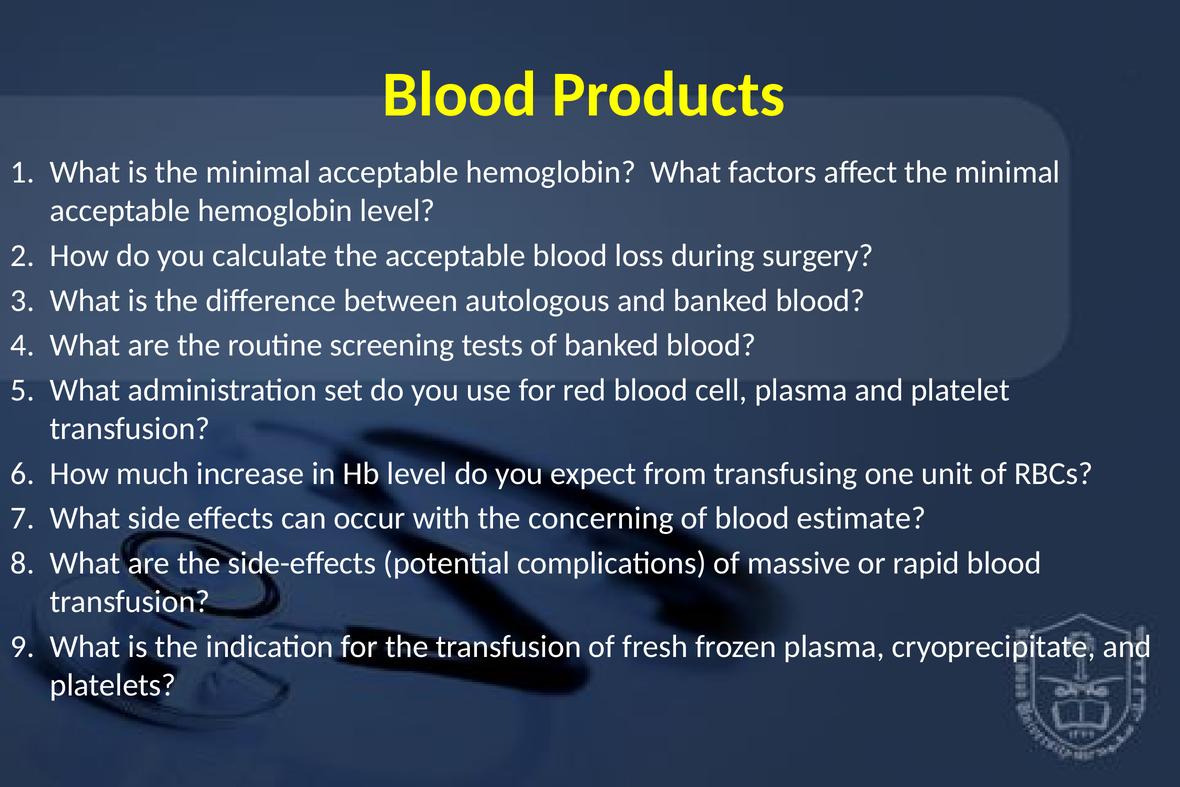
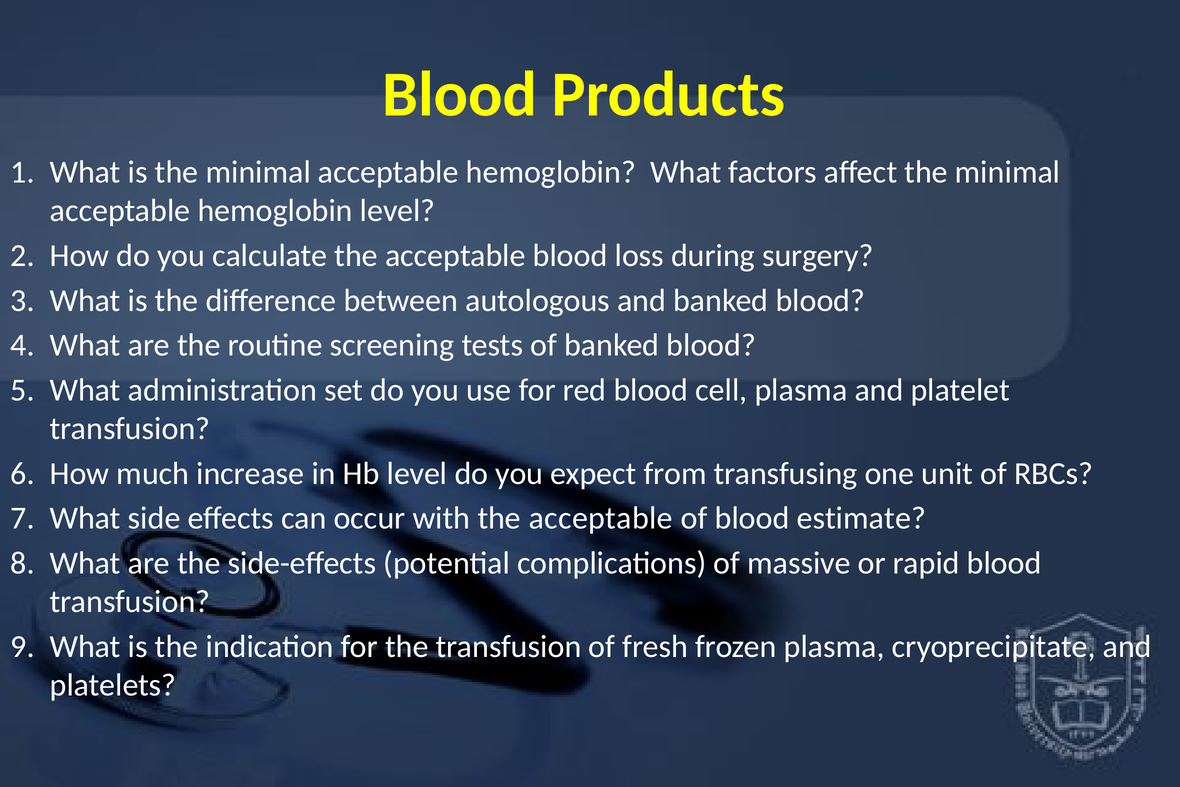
with the concerning: concerning -> acceptable (601, 518)
